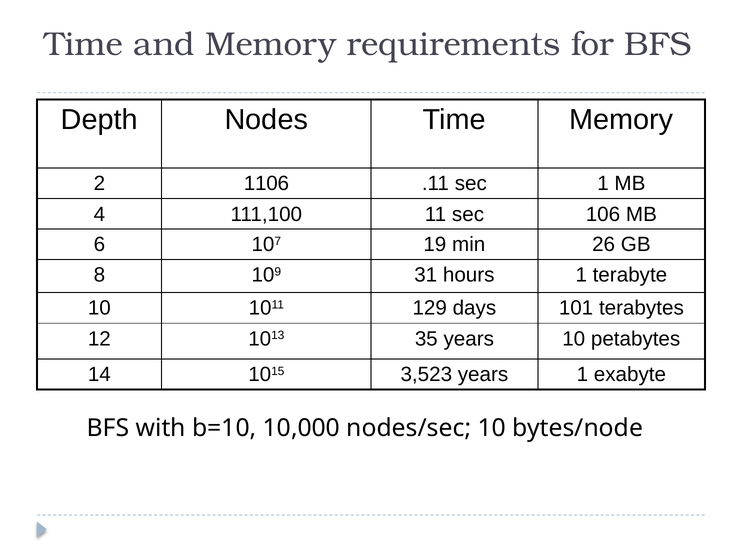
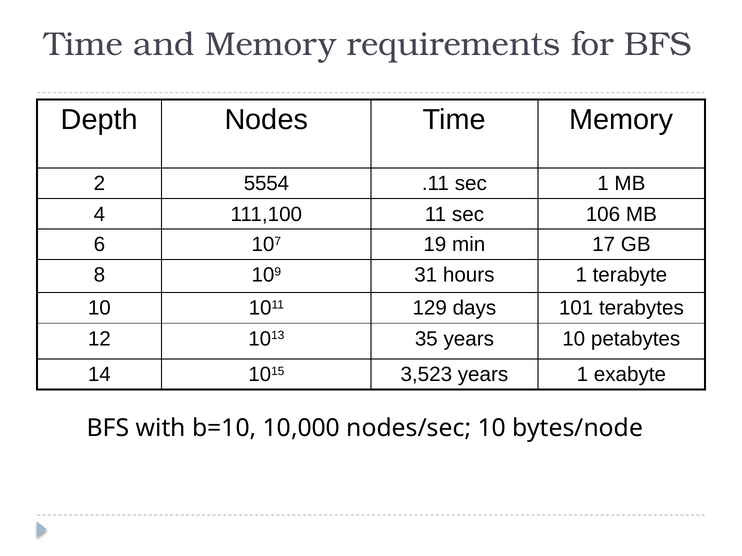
1106: 1106 -> 5554 (266, 184)
26: 26 -> 17 (604, 245)
